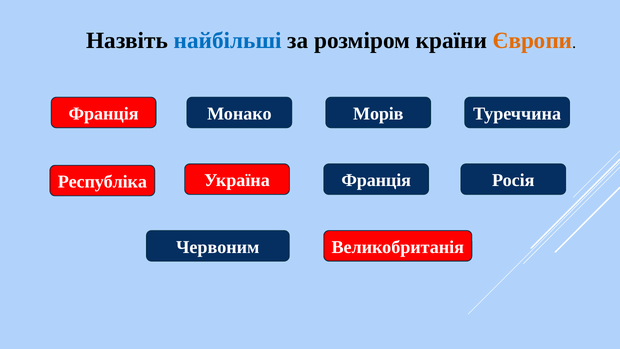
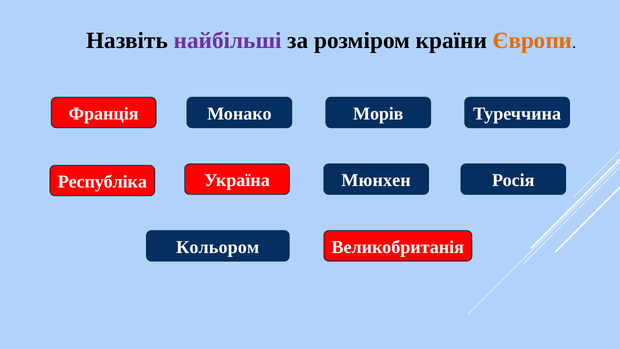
найбільші colour: blue -> purple (228, 40)
Україна Франція: Франція -> Мюнхен (376, 180)
Червоним: Червоним -> Кольором (218, 247)
